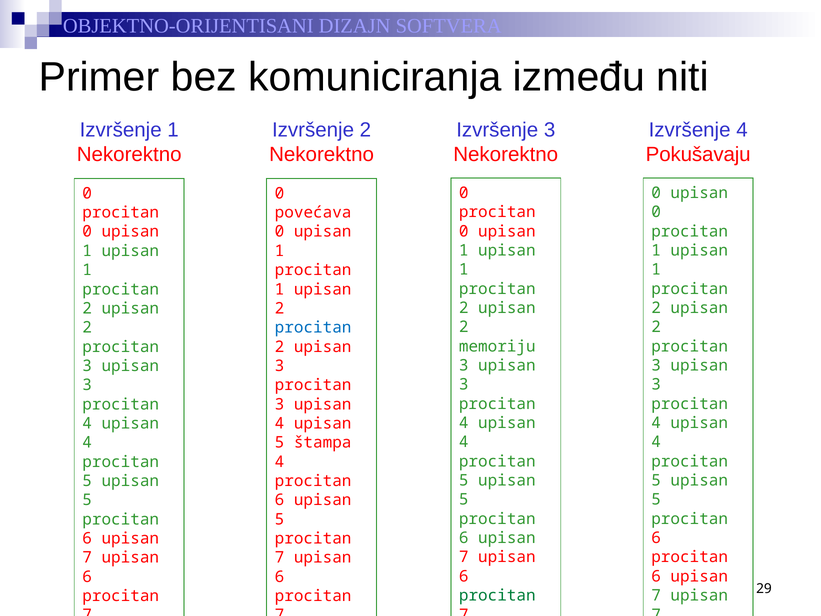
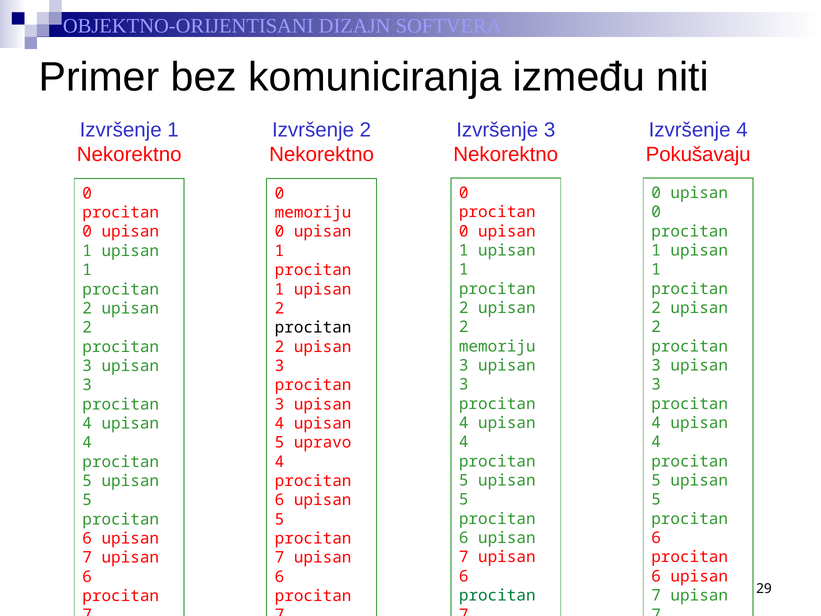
povećava: povećava -> memoriju (313, 212)
procitan colour: blue -> black (313, 327)
štampa: štampa -> upravo (323, 442)
